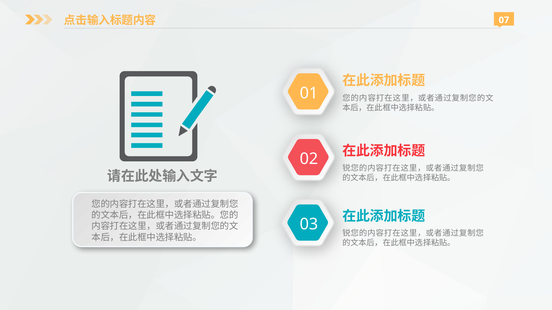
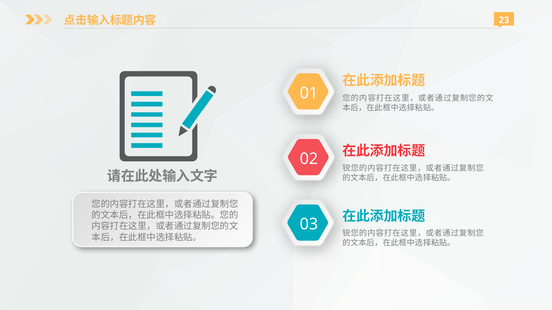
07: 07 -> 23 (504, 20)
